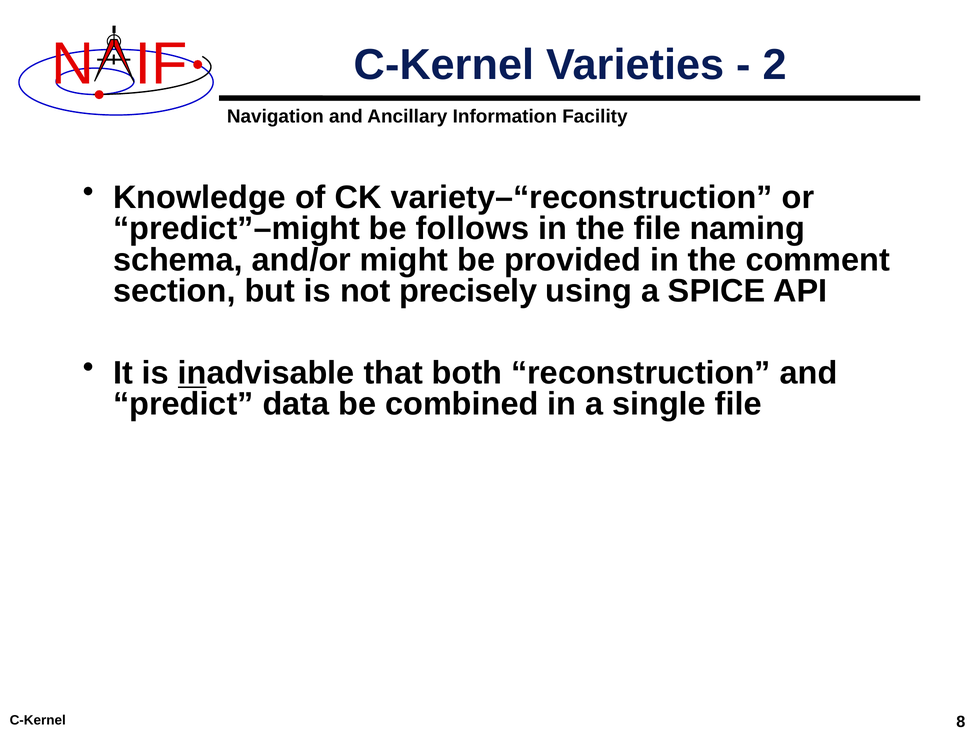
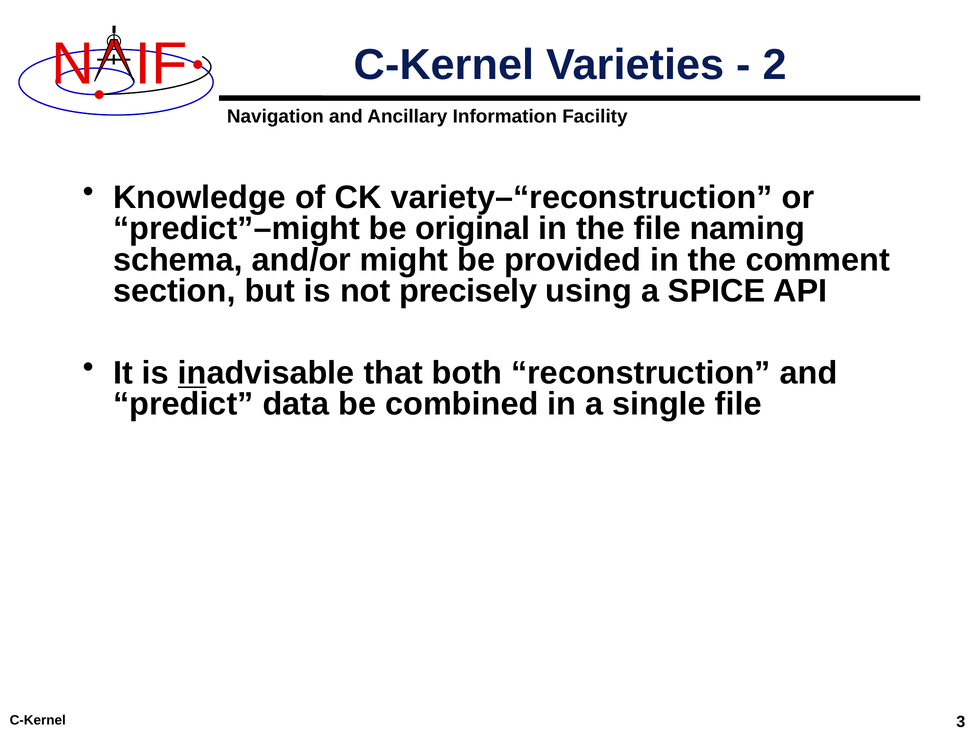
follows: follows -> original (473, 229)
8: 8 -> 3 (961, 722)
